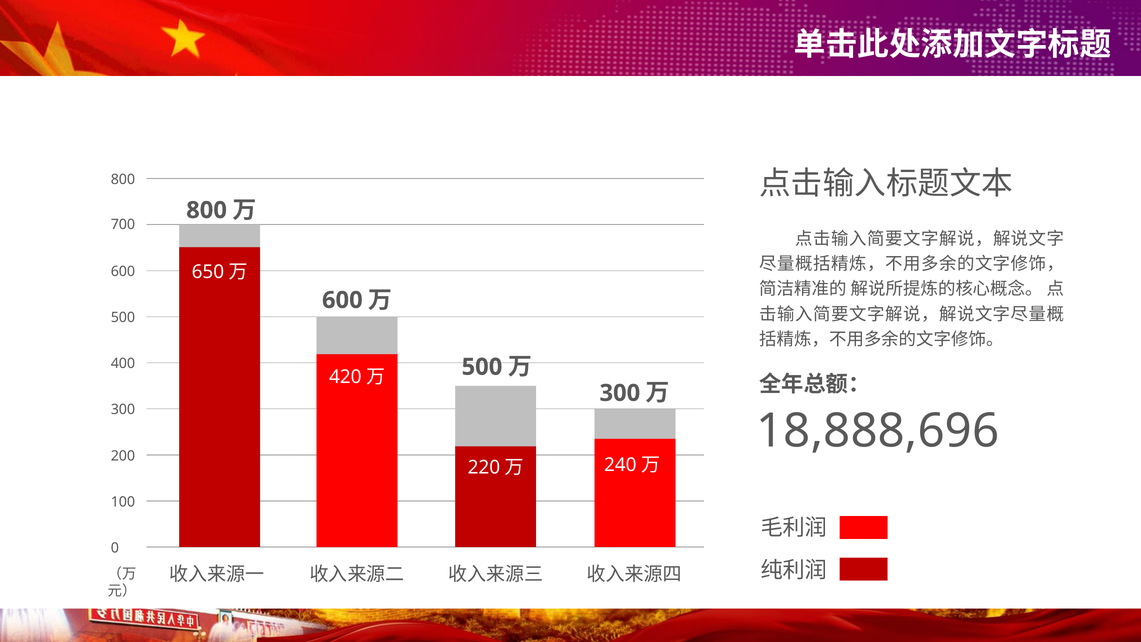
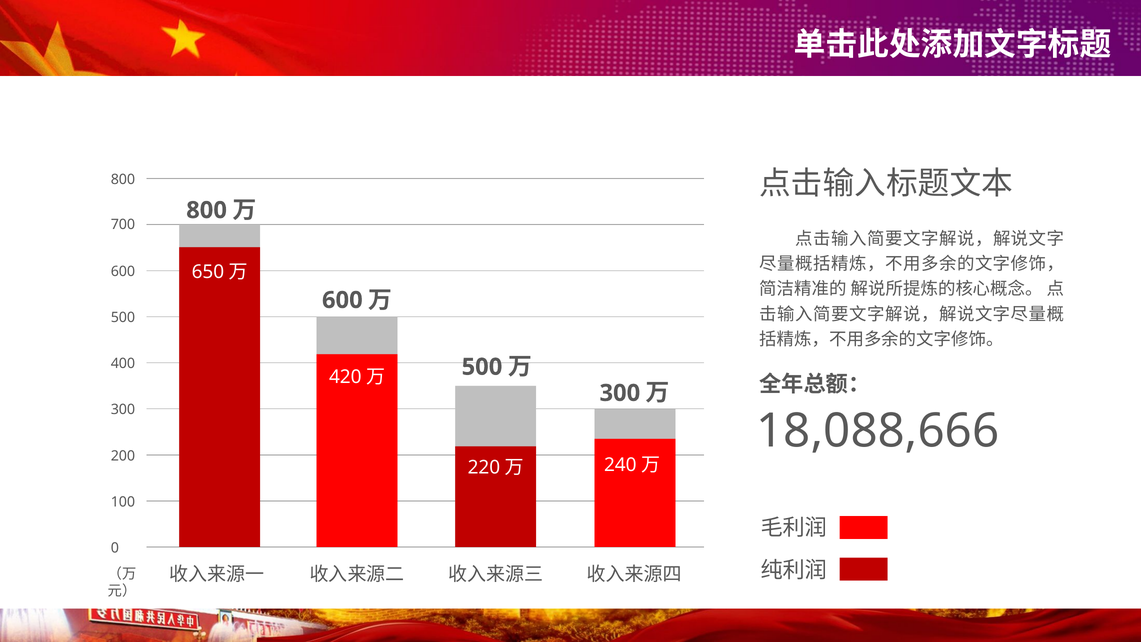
18,888,696: 18,888,696 -> 18,088,666 (878, 431)
